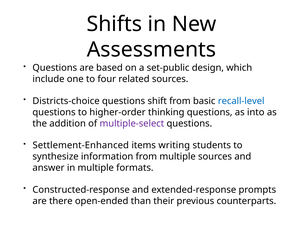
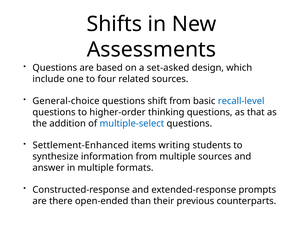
set-public: set-public -> set-asked (168, 68)
Districts-choice: Districts-choice -> General-choice (66, 101)
into: into -> that (256, 112)
multiple-select colour: purple -> blue (132, 124)
